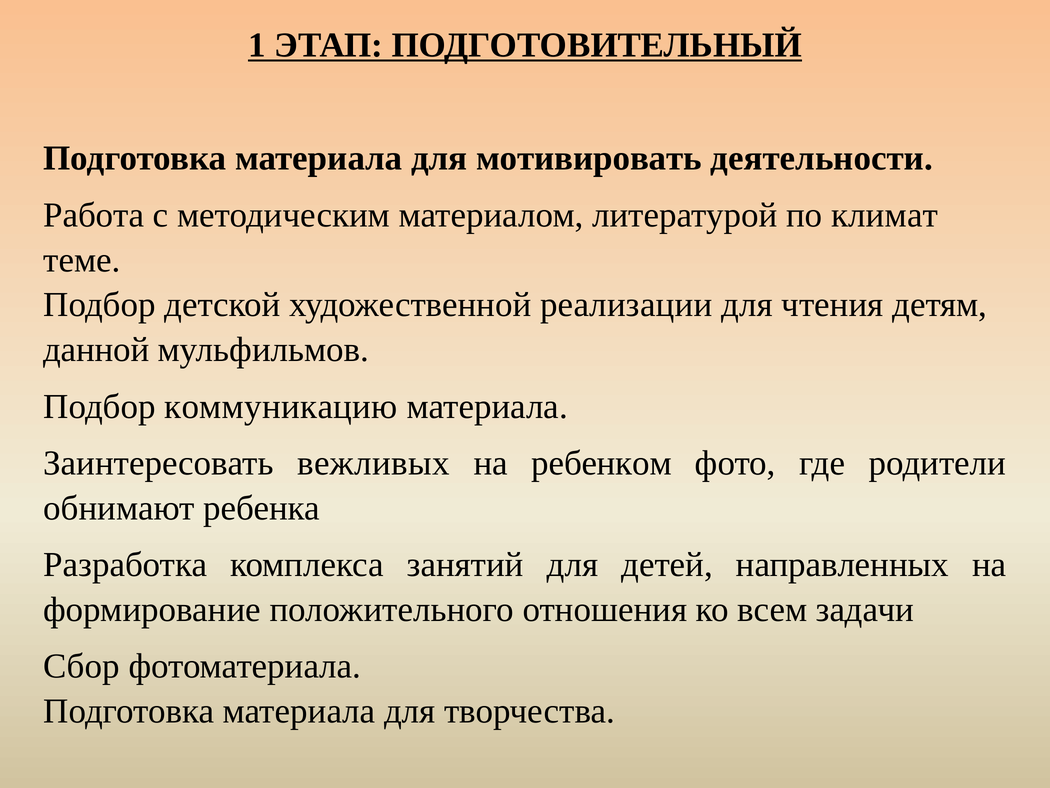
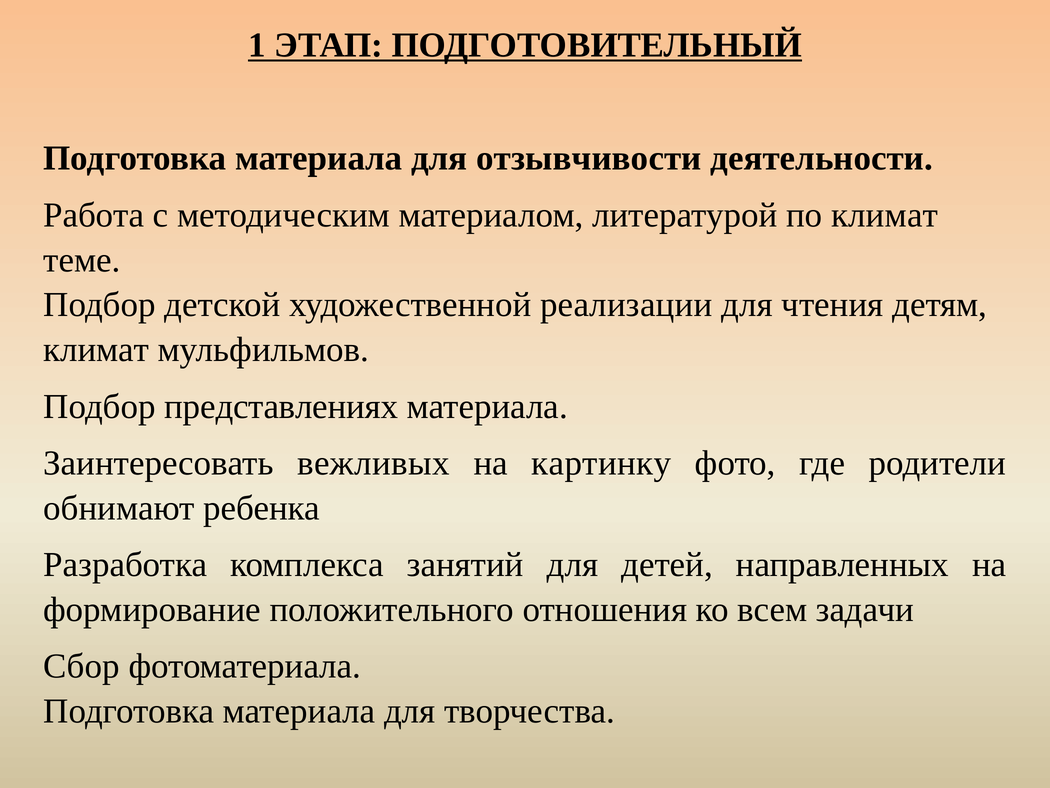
мотивировать: мотивировать -> отзывчивости (589, 158)
данной: данной -> климат (96, 350)
коммуникацию: коммуникацию -> представлениях (281, 406)
ребенком: ребенком -> картинку (601, 463)
